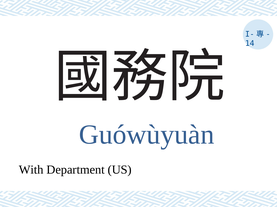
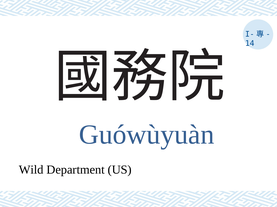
With: With -> Wild (31, 170)
